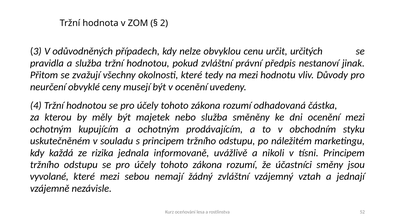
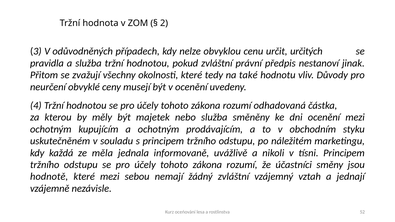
na mezi: mezi -> také (248, 75)
rizika: rizika -> měla (102, 153)
vyvolané: vyvolané -> hodnotě (49, 177)
